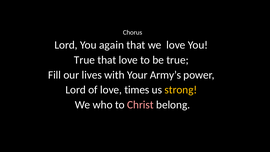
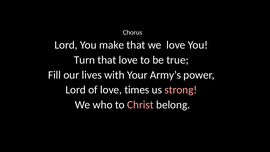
again: again -> make (112, 45)
True: True -> Turn (84, 60)
strong colour: yellow -> pink (181, 90)
